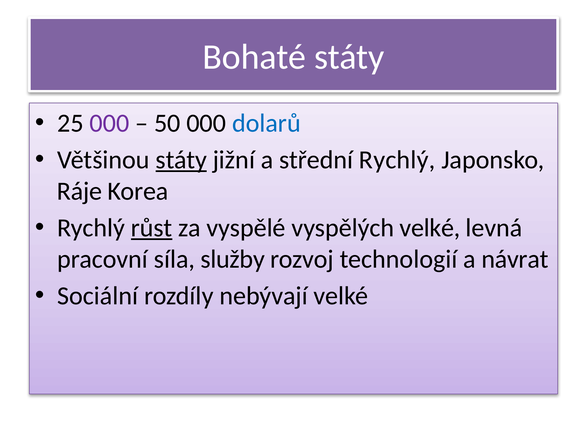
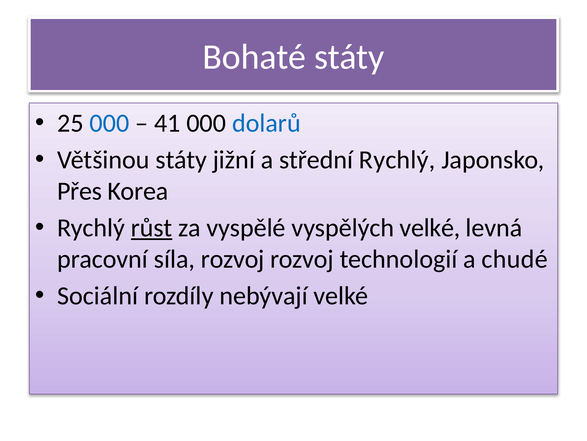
000 colour: purple -> blue (109, 123)
50: 50 -> 41 (167, 123)
státy underline: present -> none (181, 160)
Ráje: Ráje -> Přes (80, 191)
síla služby: služby -> rozvoj (233, 259)
návrat: návrat -> chudé (515, 259)
